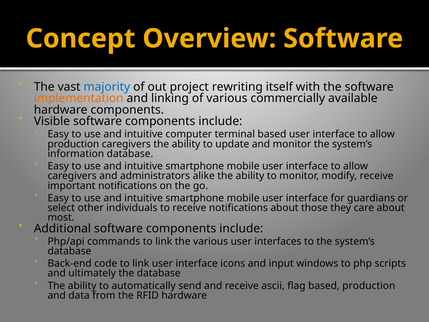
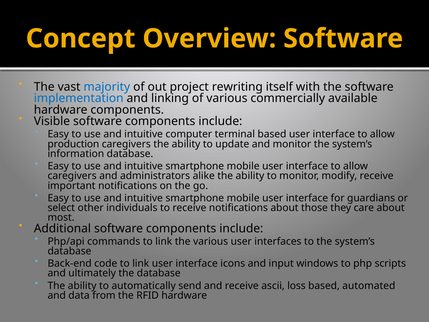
implementation colour: orange -> blue (79, 98)
flag: flag -> loss (296, 285)
based production: production -> automated (369, 285)
